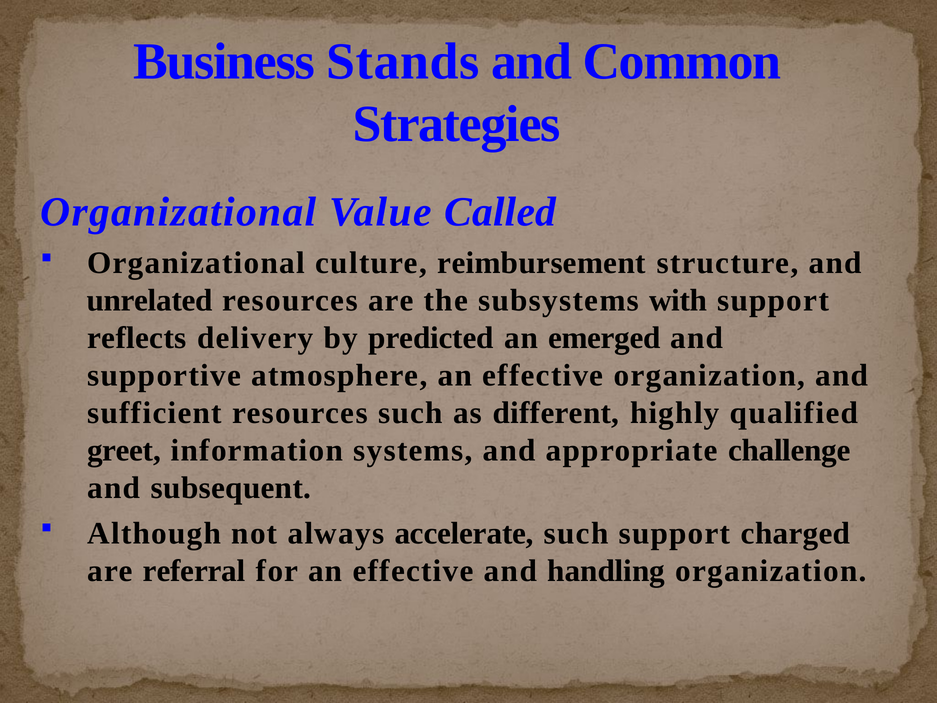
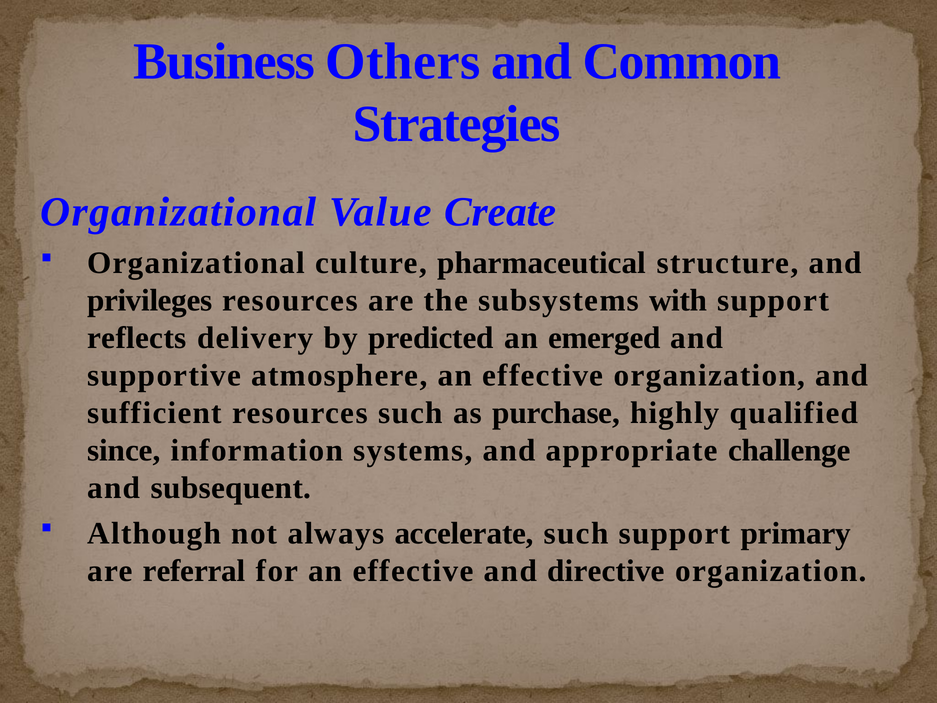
Stands: Stands -> Others (403, 61)
Called: Called -> Create (500, 212)
reimbursement: reimbursement -> pharmaceutical (542, 263)
unrelated: unrelated -> privileges (150, 300)
different: different -> purchase (556, 413)
greet: greet -> since (124, 450)
charged: charged -> primary (796, 533)
handling: handling -> directive (606, 571)
